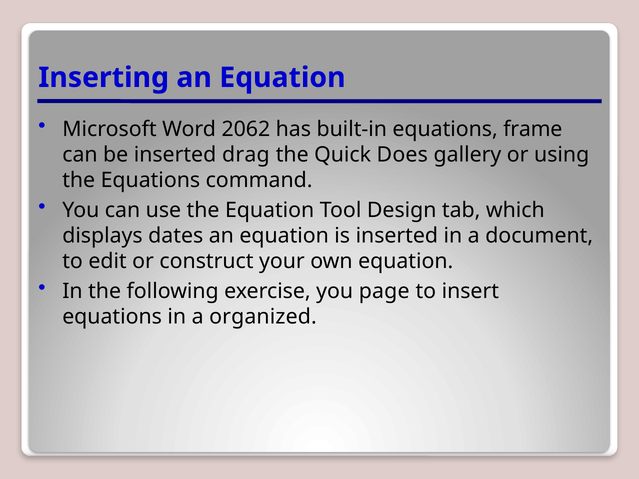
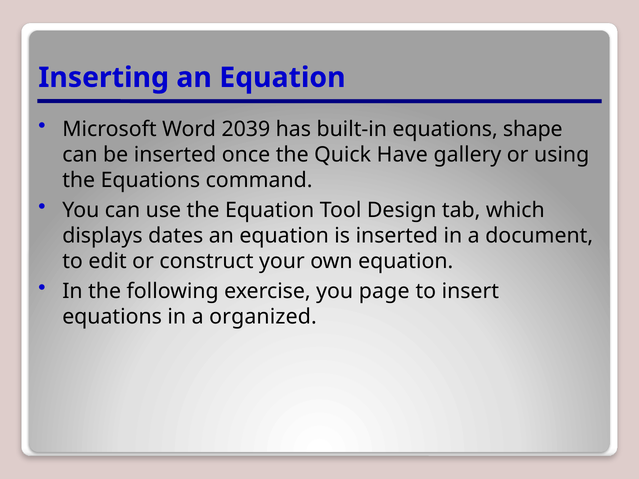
2062: 2062 -> 2039 (246, 129)
frame: frame -> shape (533, 129)
drag: drag -> once (246, 155)
Does: Does -> Have (402, 155)
